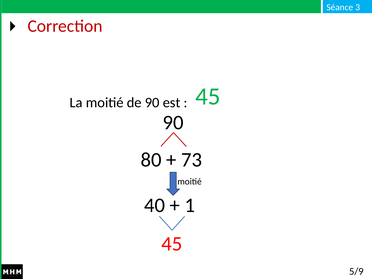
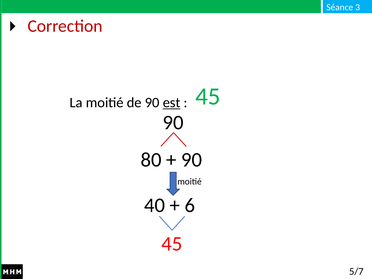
est underline: none -> present (172, 103)
73: 73 -> 90 (192, 160)
1: 1 -> 6 (190, 205)
5/9: 5/9 -> 5/7 (356, 271)
